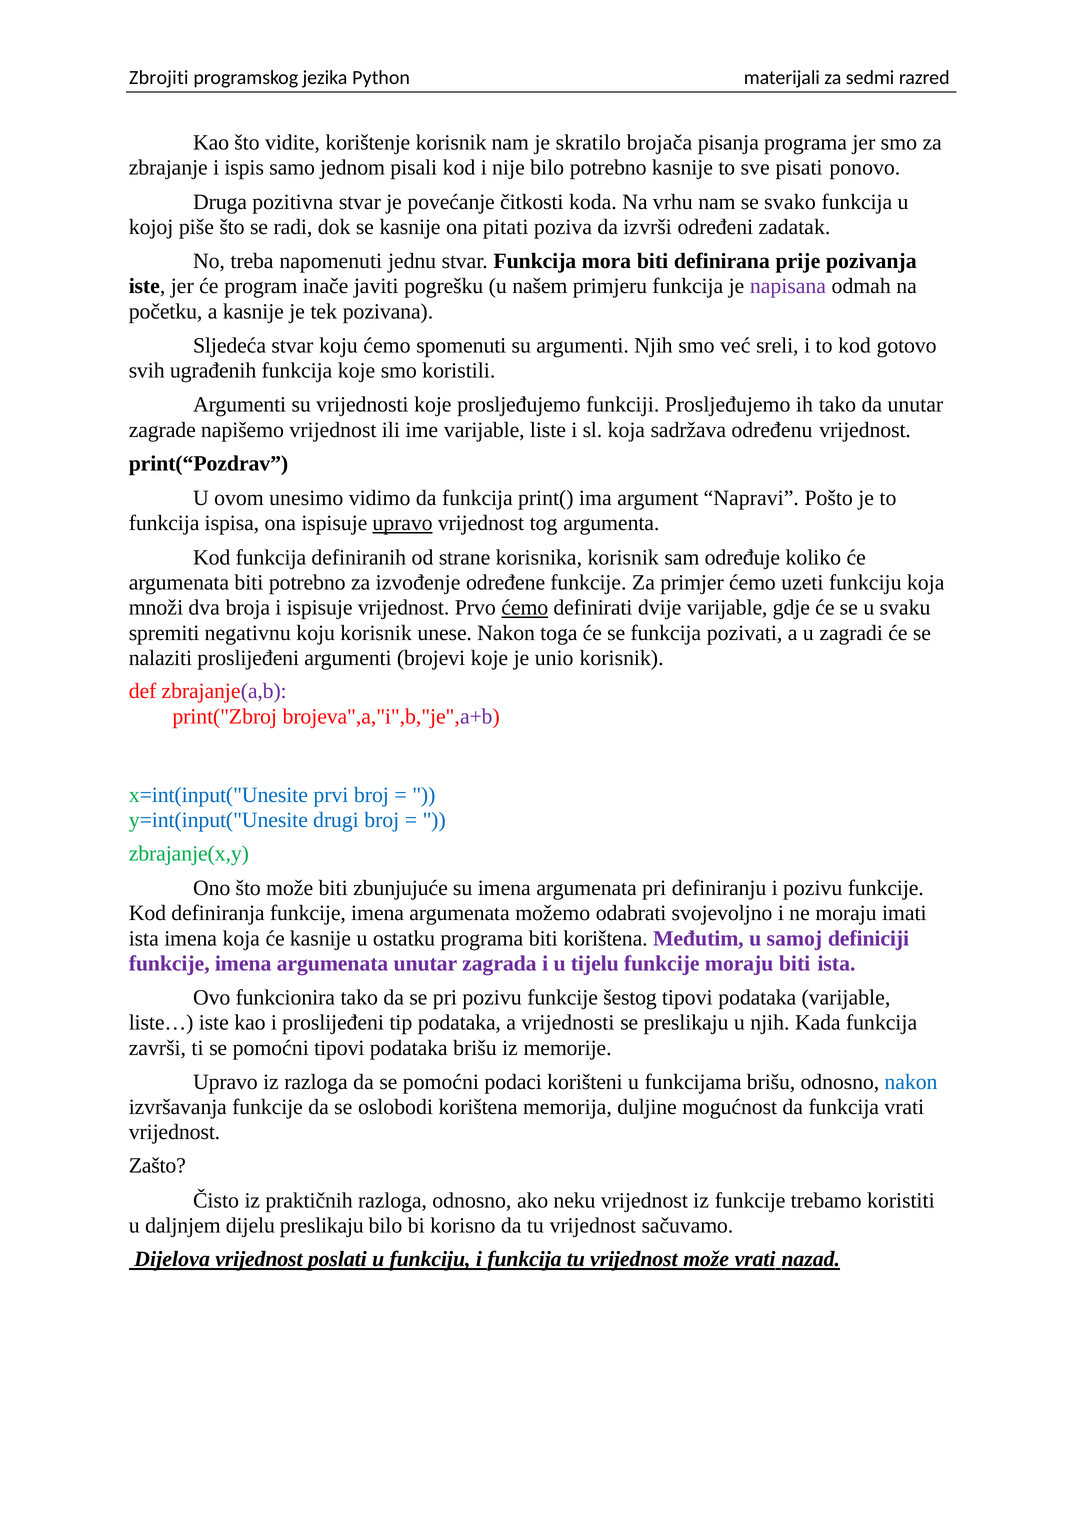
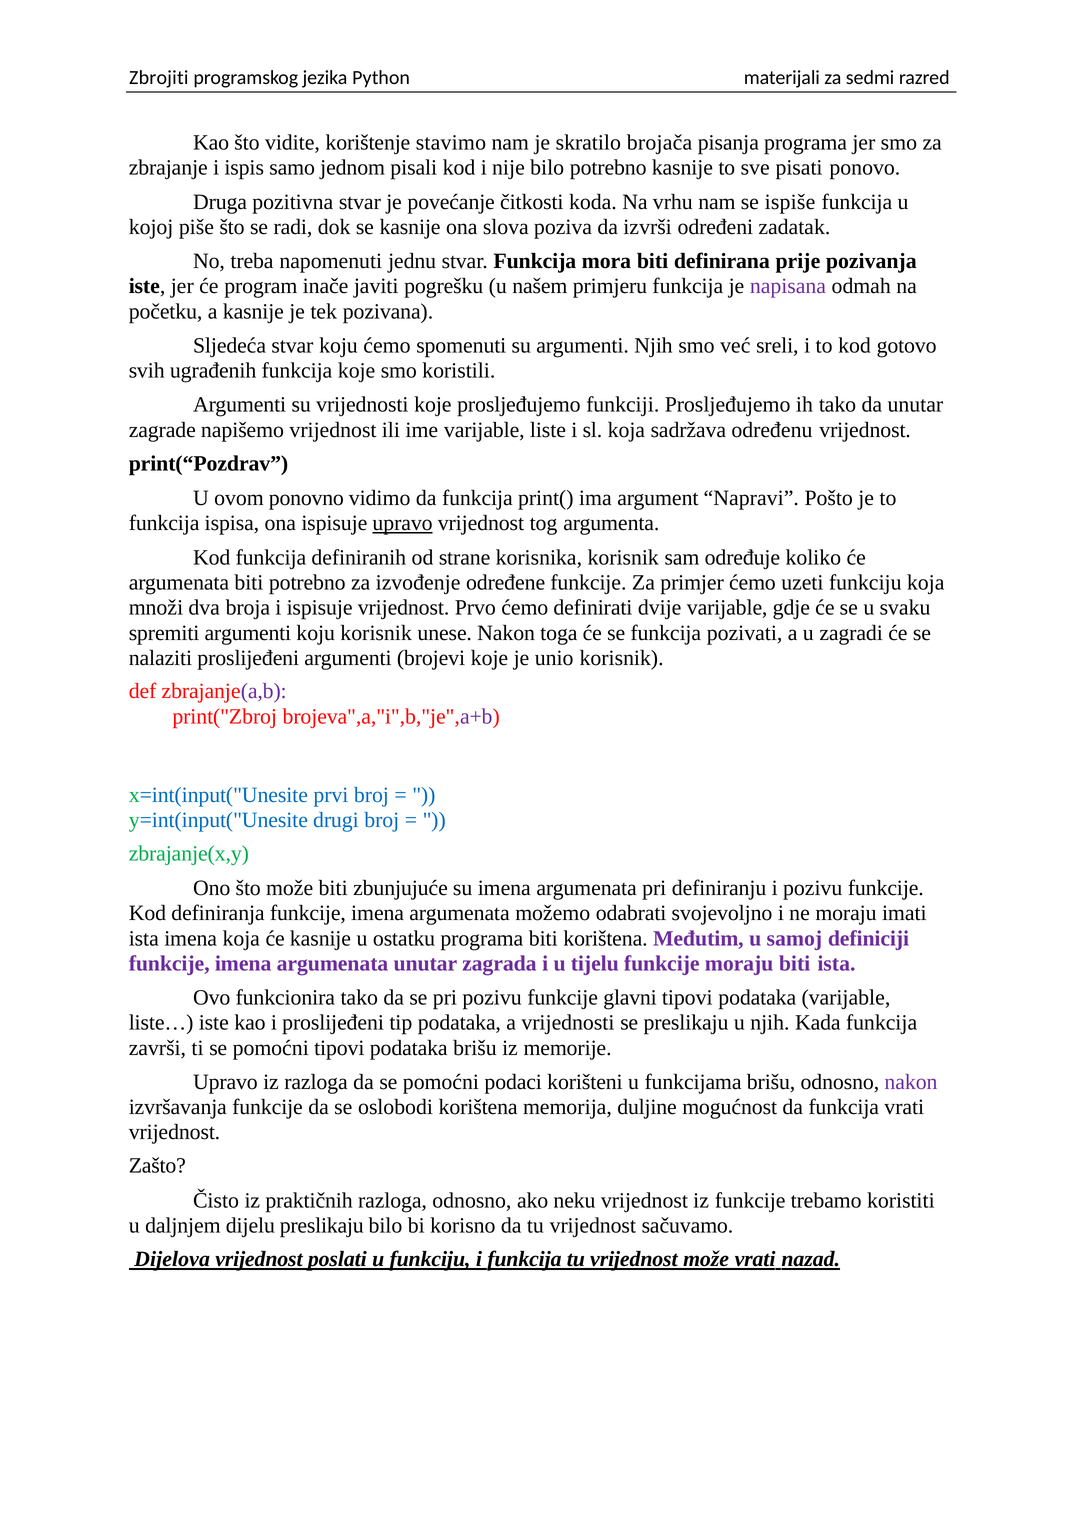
korištenje korisnik: korisnik -> stavimo (451, 142)
svako: svako -> ispiše (790, 202)
pitati: pitati -> slova (506, 227)
unesimo: unesimo -> ponovno (306, 498)
ćemo underline: present -> none (525, 608)
spremiti negativnu: negativnu -> argumenti (248, 633)
šestog: šestog -> glavni (630, 998)
nakon colour: blue -> purple (911, 1082)
